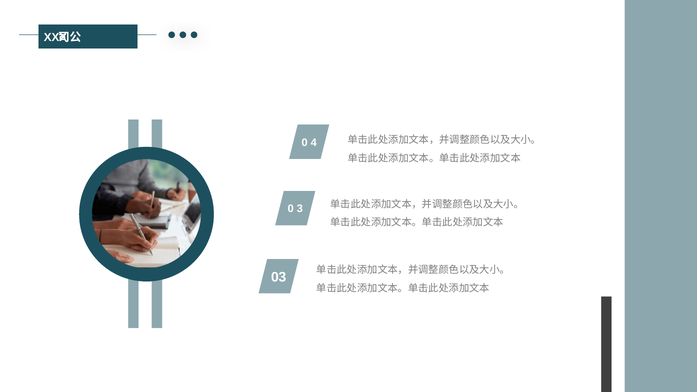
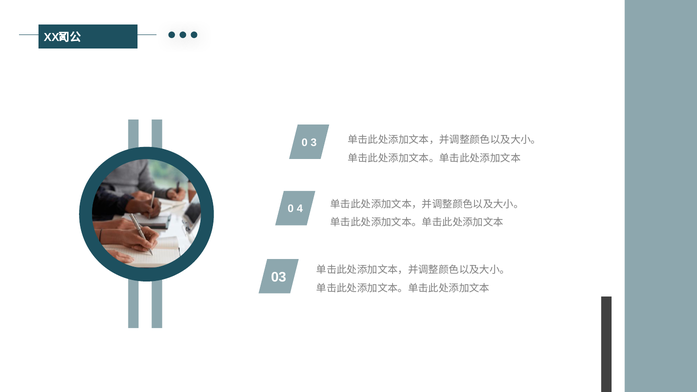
4: 4 -> 3 (314, 143)
3: 3 -> 4 (300, 209)
